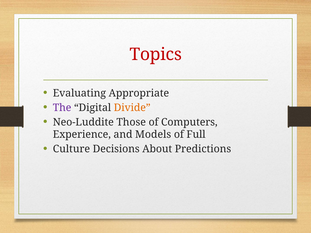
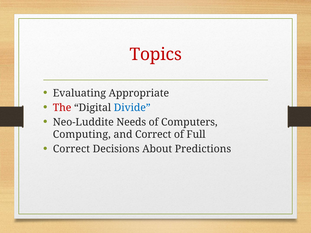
The colour: purple -> red (62, 108)
Divide colour: orange -> blue (132, 108)
Those: Those -> Needs (131, 122)
Experience: Experience -> Computing (82, 135)
and Models: Models -> Correct (153, 135)
Culture: Culture -> Correct (71, 149)
